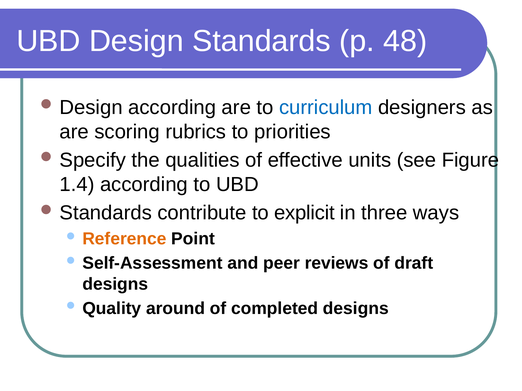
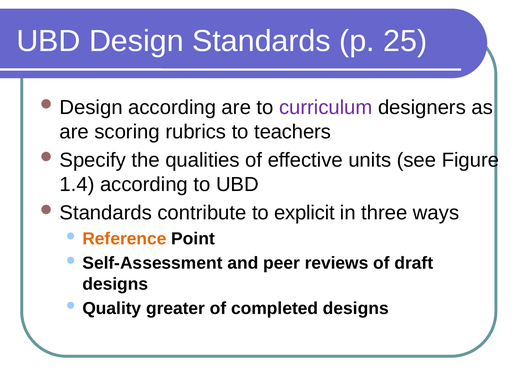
48: 48 -> 25 (405, 41)
curriculum colour: blue -> purple (326, 108)
priorities: priorities -> teachers (293, 132)
around: around -> greater (176, 309)
